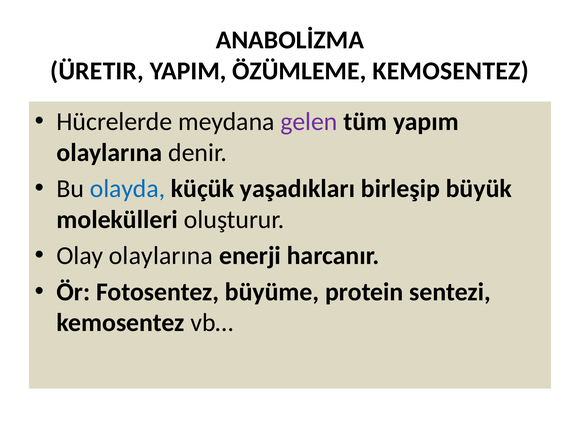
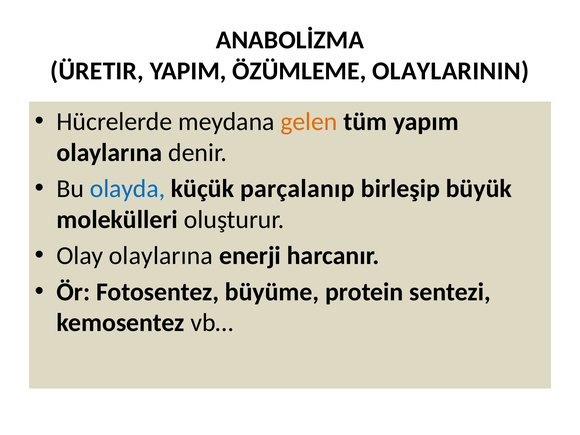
ÖZÜMLEME KEMOSENTEZ: KEMOSENTEZ -> OLAYLARININ (451, 71)
gelen colour: purple -> orange (309, 122)
yaşadıkları: yaşadıkları -> parçalanıp (297, 189)
